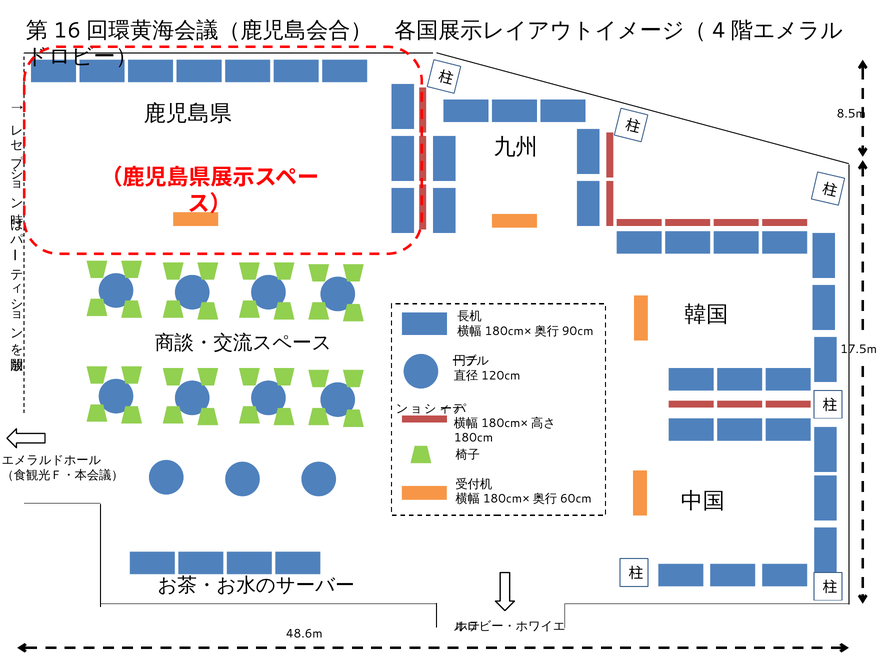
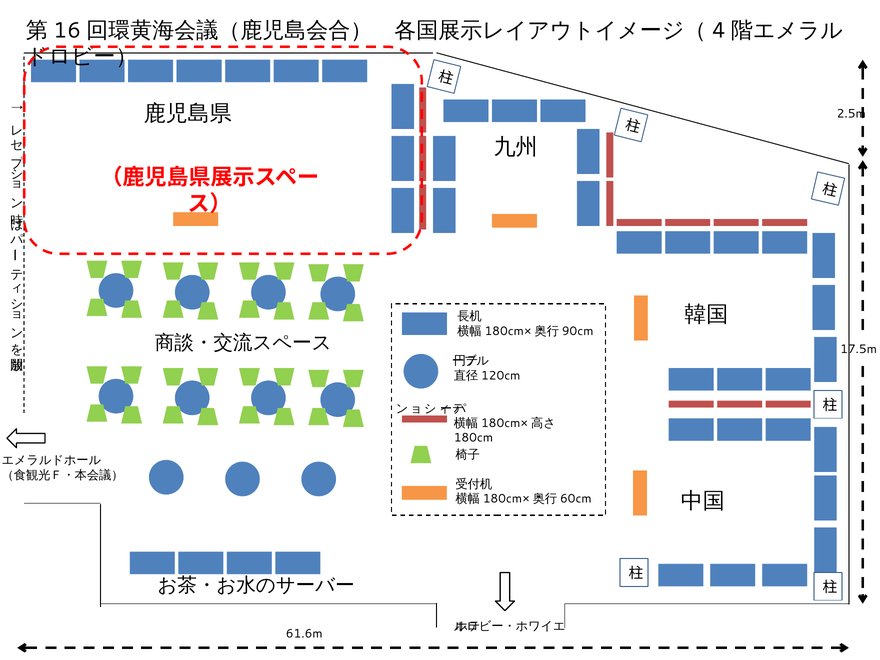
8.5m: 8.5m -> 2.5m (851, 114)
48.6m: 48.6m -> 61.6m (304, 634)
